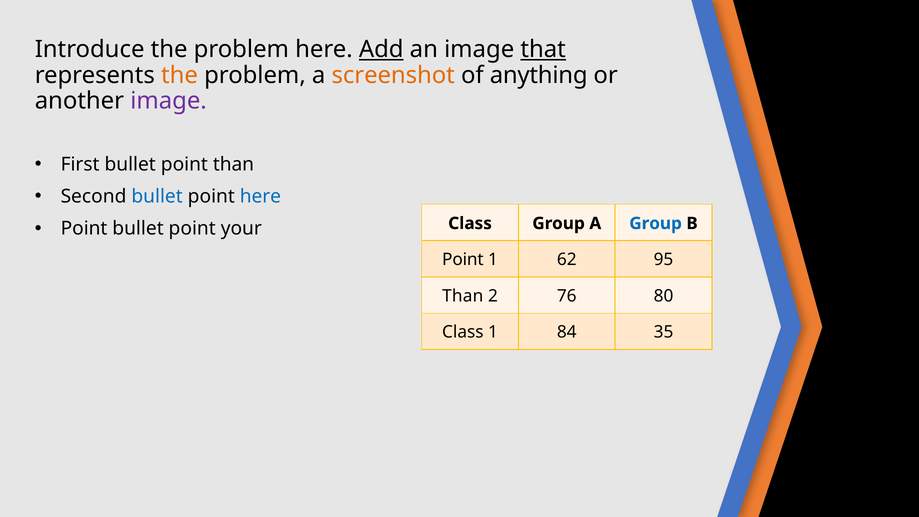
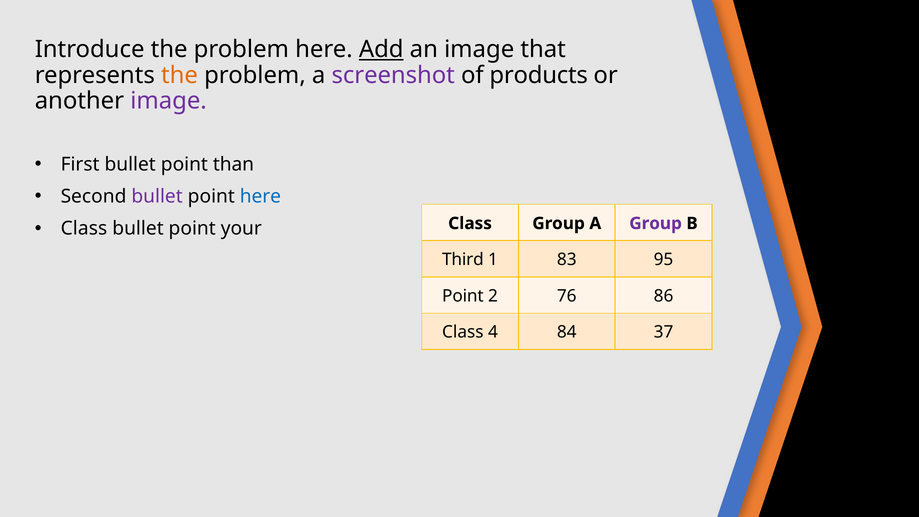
that underline: present -> none (543, 49)
screenshot colour: orange -> purple (393, 75)
anything: anything -> products (539, 75)
bullet colour: blue -> purple (157, 196)
Point: Point -> Class (84, 229)
Group colour: blue -> purple (656, 223)
Point: Point -> Third (463, 260)
62: 62 -> 83 (567, 260)
Than: Than -> Point (463, 296)
80: 80 -> 86 (664, 296)
Class 1: 1 -> 4 (493, 332)
35: 35 -> 37 (664, 332)
